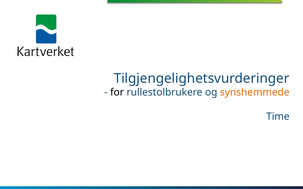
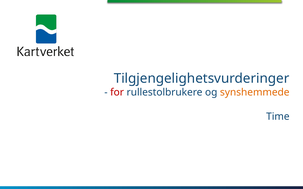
for colour: black -> red (117, 93)
